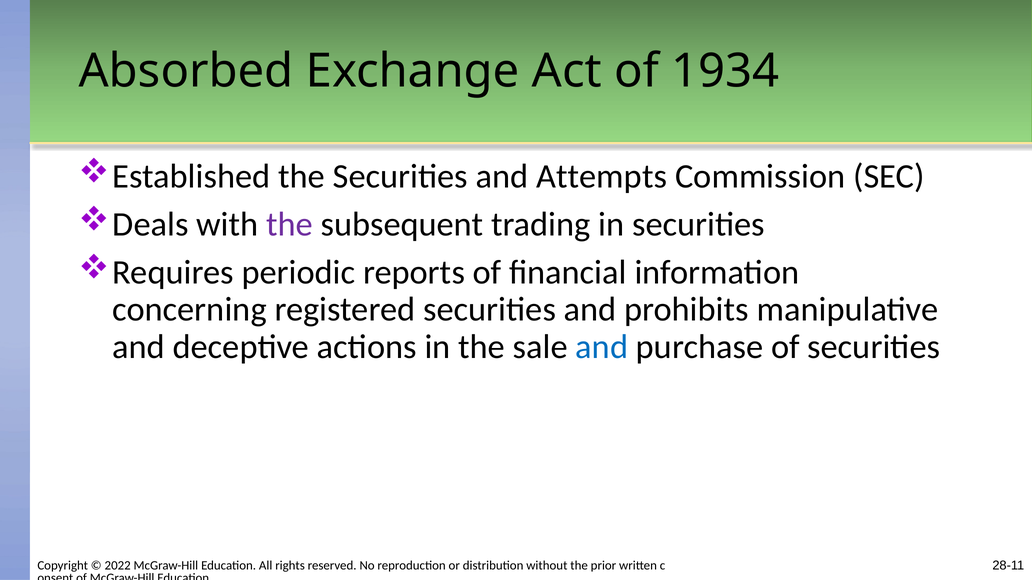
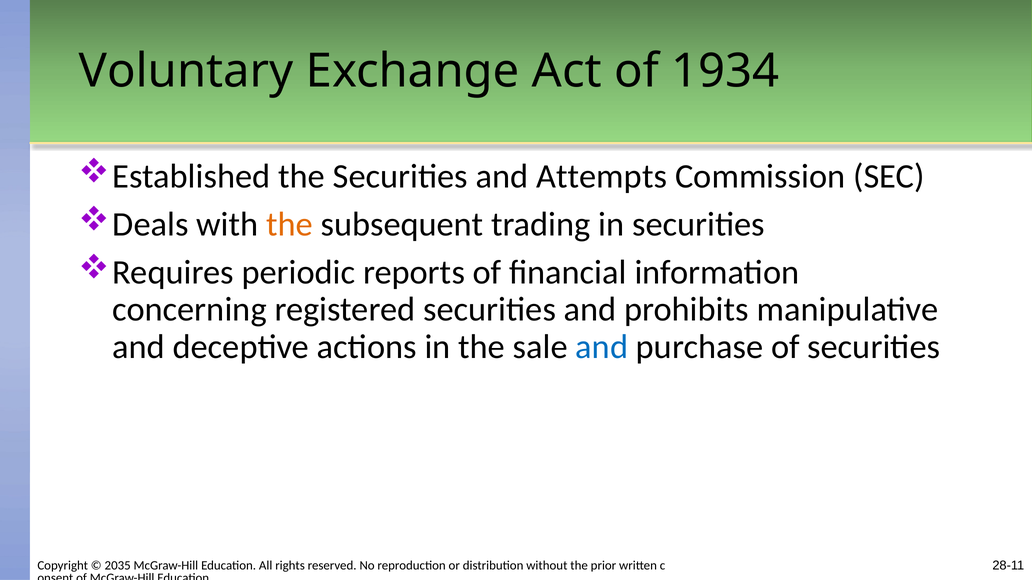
Absorbed: Absorbed -> Voluntary (186, 71)
the colour: purple -> orange (290, 225)
2022: 2022 -> 2035 (118, 566)
